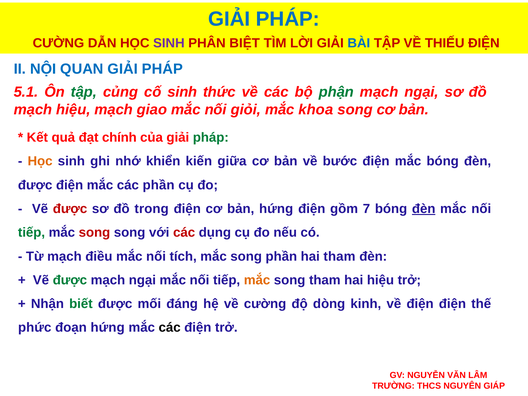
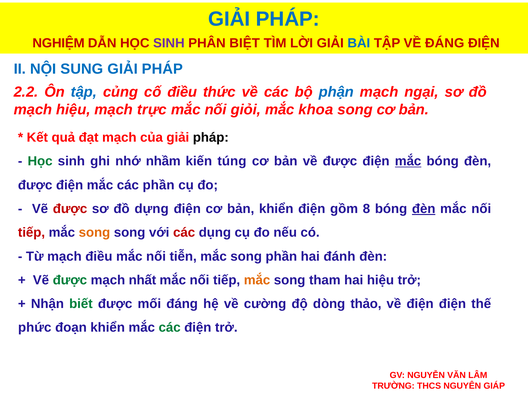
CƯỜNG: CƯỜNG -> NGHIỆM (59, 43)
VỀ THIẾU: THIẾU -> ĐÁNG (445, 43)
QUAN: QUAN -> SUNG (82, 69)
5.1: 5.1 -> 2.2 (26, 92)
tập colour: green -> blue (84, 92)
cố sinh: sinh -> điều (182, 92)
phận colour: green -> blue (336, 92)
giao: giao -> trực (152, 110)
đạt chính: chính -> mạch (119, 138)
pháp colour: green -> black (211, 138)
Học colour: orange -> green (40, 161)
khiển: khiển -> nhầm (163, 161)
giữa: giữa -> túng (232, 161)
về bước: bước -> được (340, 161)
mắc underline: none -> present (408, 161)
trong: trong -> dựng (152, 209)
bản hứng: hứng -> khiển (276, 209)
7: 7 -> 8 (366, 209)
tiếp colour: green -> red (31, 233)
song colour: red -> orange (94, 233)
tích: tích -> tiễn (183, 256)
hai tham: tham -> đánh (339, 256)
ngại: ngại -> nhất (142, 280)
kinh: kinh -> thảo (366, 304)
đoạn hứng: hứng -> khiển (108, 328)
các colour: black -> green (170, 328)
